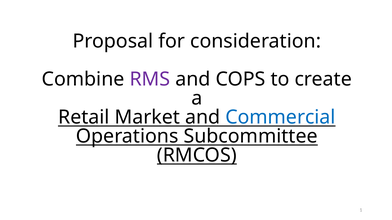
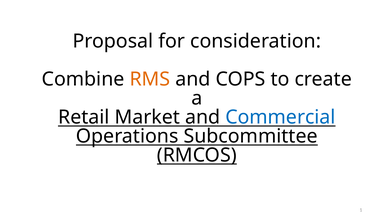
RMS colour: purple -> orange (150, 79)
